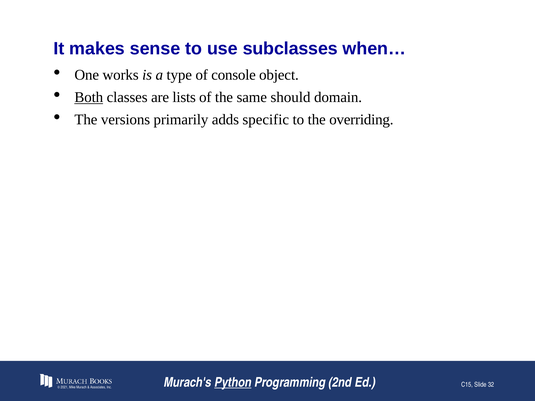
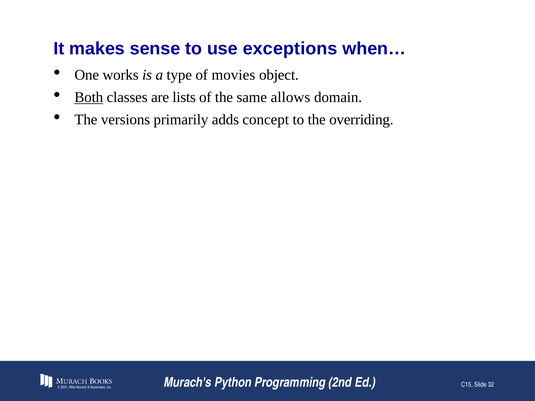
subclasses: subclasses -> exceptions (290, 49)
console: console -> movies (233, 75)
should: should -> allows (290, 97)
specific: specific -> concept (266, 120)
Python underline: present -> none (233, 383)
